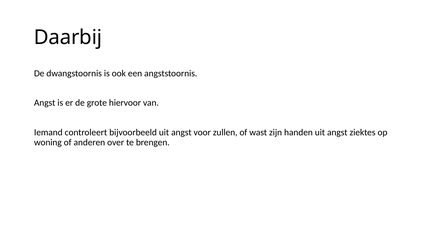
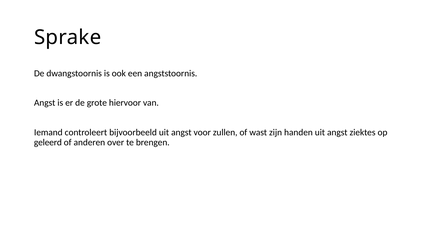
Daarbij: Daarbij -> Sprake (68, 37)
woning: woning -> geleerd (48, 142)
